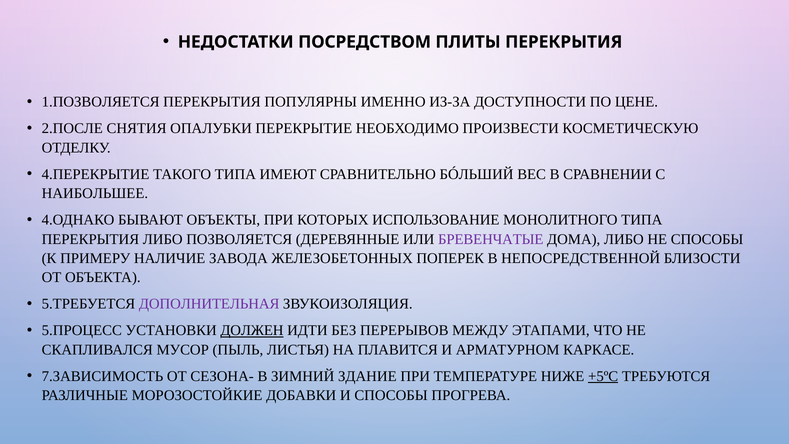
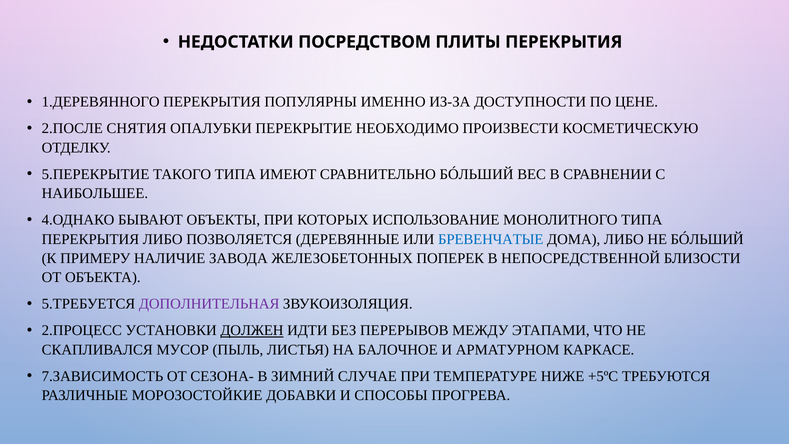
1.ПОЗВОЛЯЕТСЯ: 1.ПОЗВОЛЯЕТСЯ -> 1.ДЕРЕВЯННОГО (101, 102)
4.ПЕРЕКРЫТИЕ: 4.ПЕРЕКРЫТИЕ -> 5.ПЕРЕКРЫТИЕ (96, 174)
БРЕВЕНЧАТЫЕ colour: purple -> blue (491, 239)
НЕ СПОСОБЫ: СПОСОБЫ -> БÓЛЬШИЙ (707, 239)
5.ПРОЦЕСС: 5.ПРОЦЕСС -> 2.ПРОЦЕСС (82, 330)
ПЛАВИТСЯ: ПЛАВИТСЯ -> БАЛОЧНОЕ (398, 350)
ЗДАНИЕ: ЗДАНИЕ -> СЛУЧАЕ (367, 376)
+5ºС underline: present -> none (603, 376)
